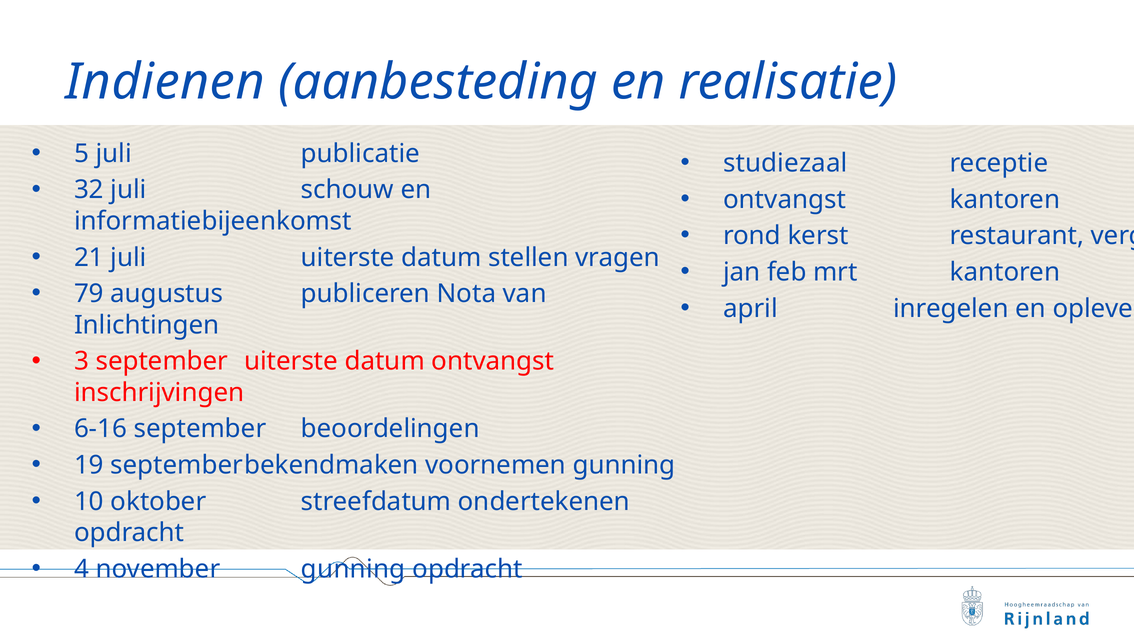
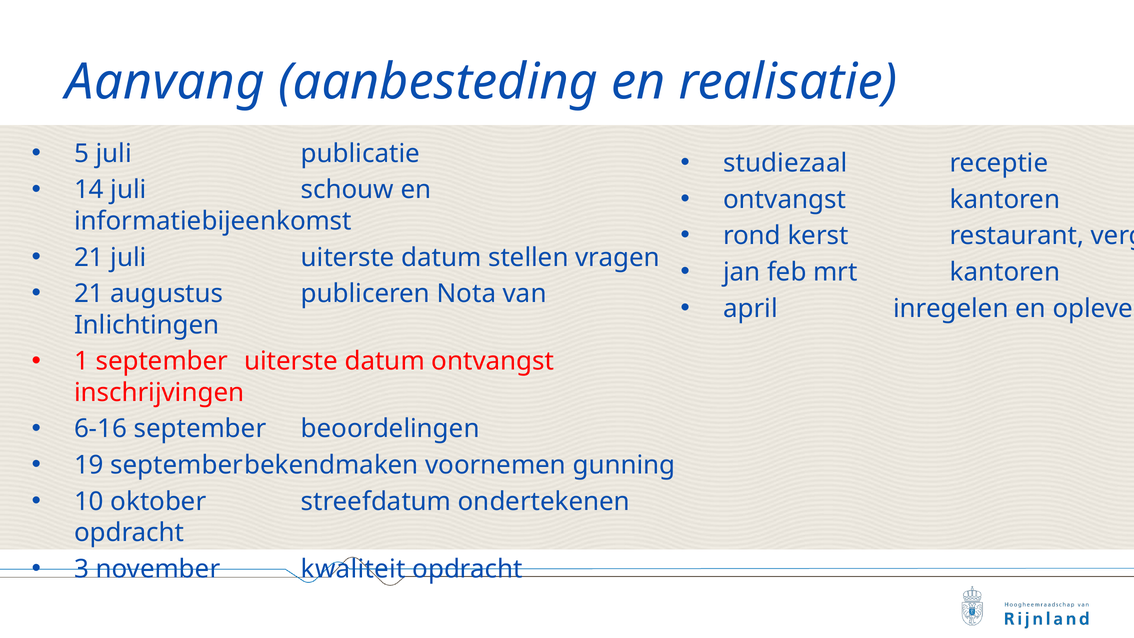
Indienen: Indienen -> Aanvang (165, 82)
32: 32 -> 14 (89, 190)
79: 79 -> 21 (89, 294)
3: 3 -> 1 (82, 361)
4: 4 -> 3 (82, 569)
november gunning: gunning -> kwaliteit (353, 569)
